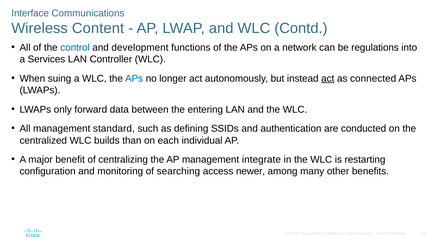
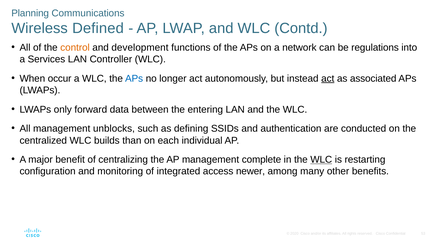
Interface: Interface -> Planning (30, 13)
Content: Content -> Defined (98, 28)
control colour: blue -> orange (75, 47)
suing: suing -> occur (60, 78)
connected: connected -> associated (373, 78)
standard: standard -> unblocks (114, 128)
integrate: integrate -> complete (262, 159)
WLC underline: none -> present (321, 159)
searching: searching -> integrated (178, 171)
